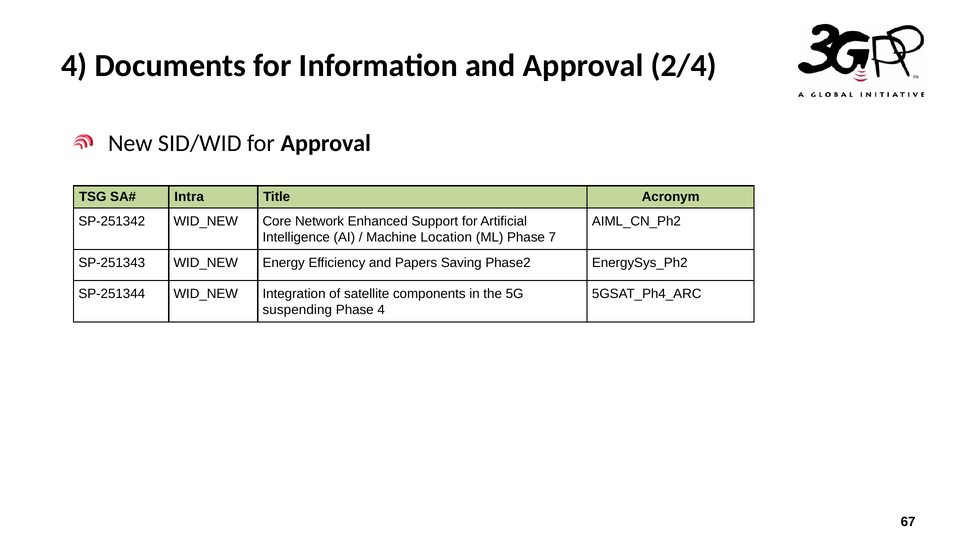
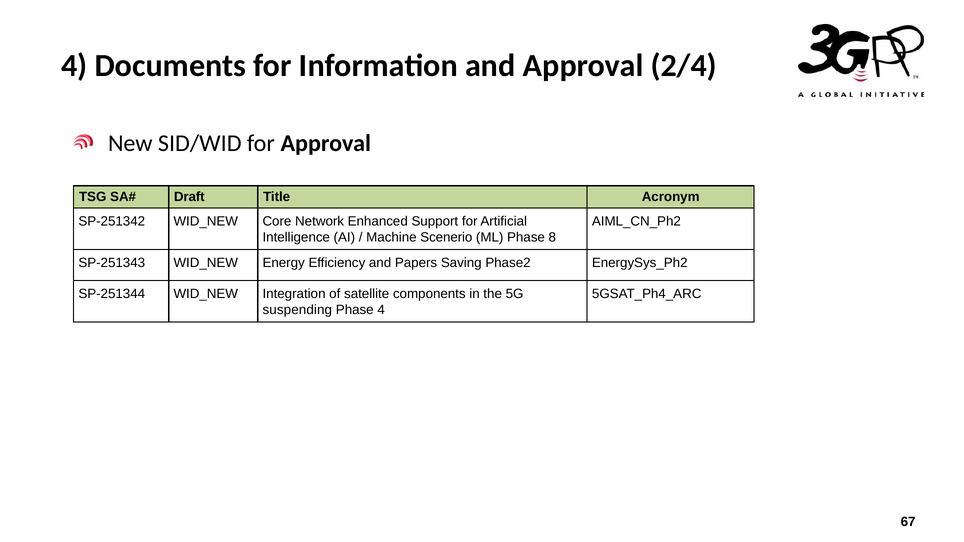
Intra: Intra -> Draft (189, 197)
Location: Location -> Scenerio (446, 237)
7: 7 -> 8 (552, 237)
